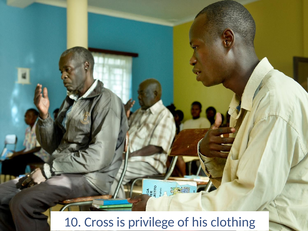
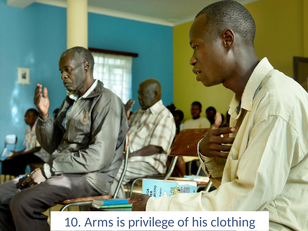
Cross: Cross -> Arms (99, 222)
